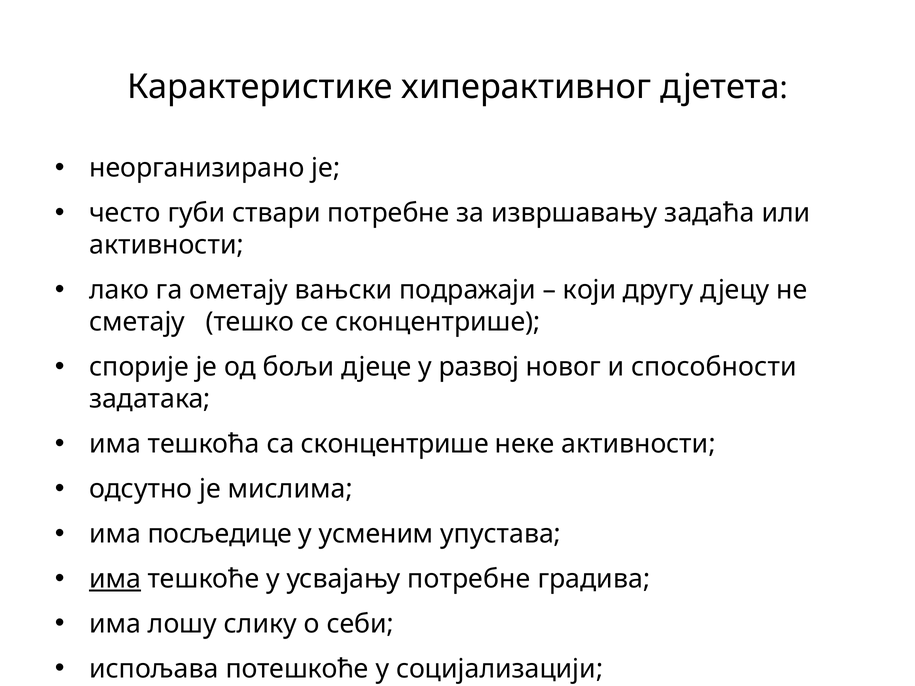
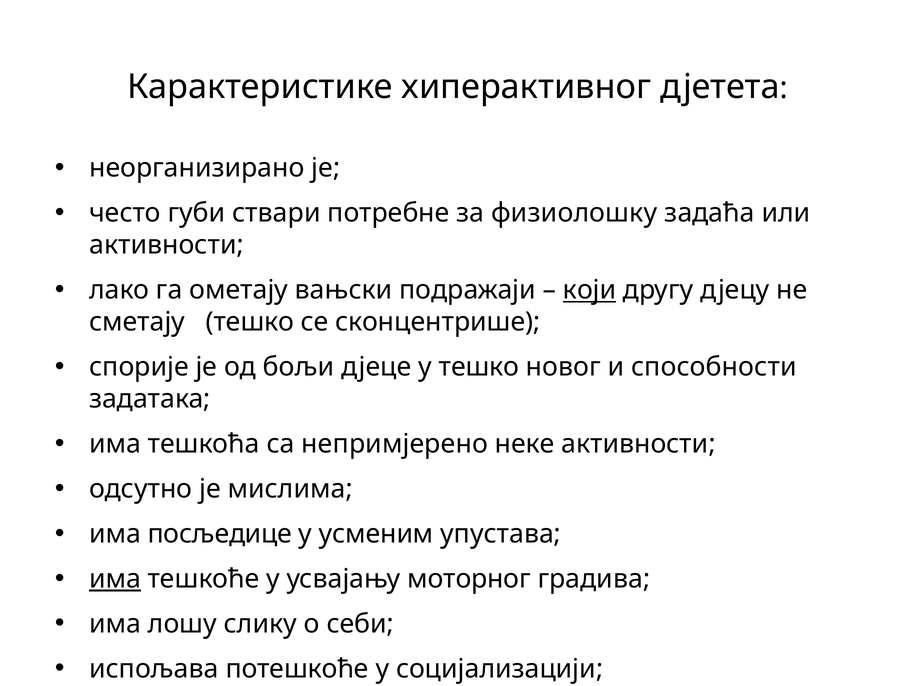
извршавању: извршавању -> физиолошку (574, 213)
који underline: none -> present (590, 290)
у развој: развој -> тешко (479, 367)
са сконцентрише: сконцентрише -> непримјерено (395, 444)
усвајању потребне: потребне -> моторног (469, 579)
